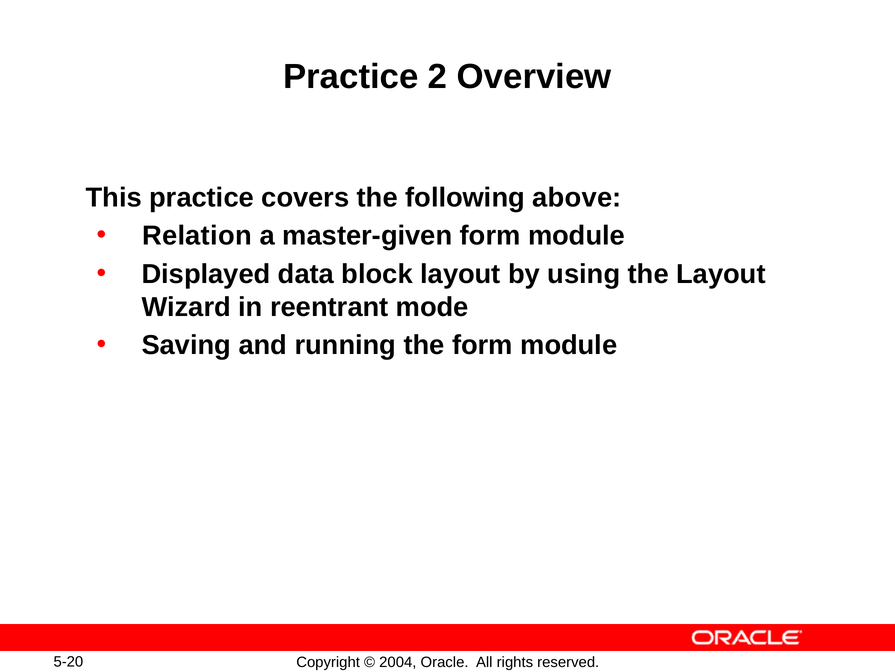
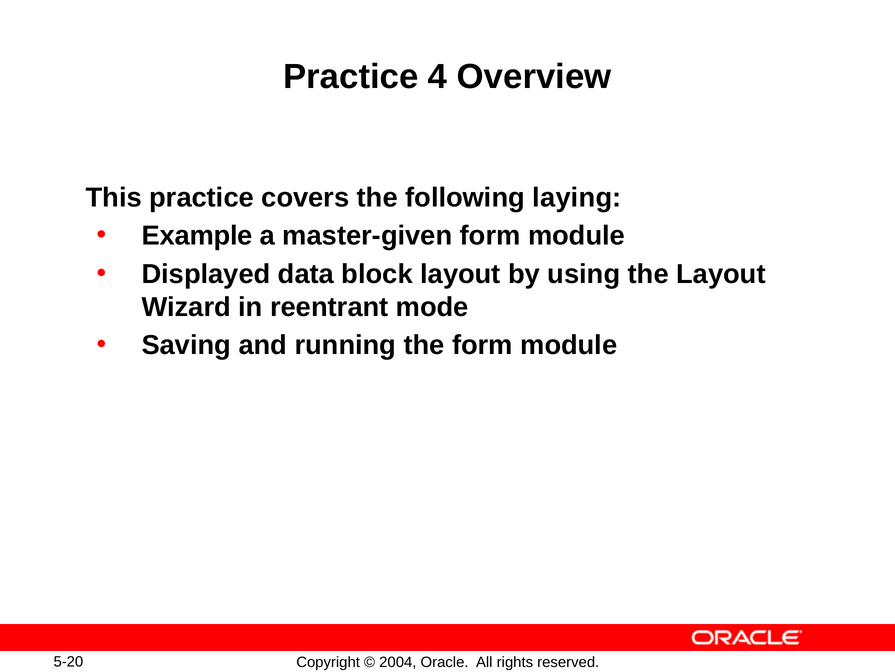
2: 2 -> 4 (438, 77)
above: above -> laying (577, 197)
Relation: Relation -> Example (197, 236)
